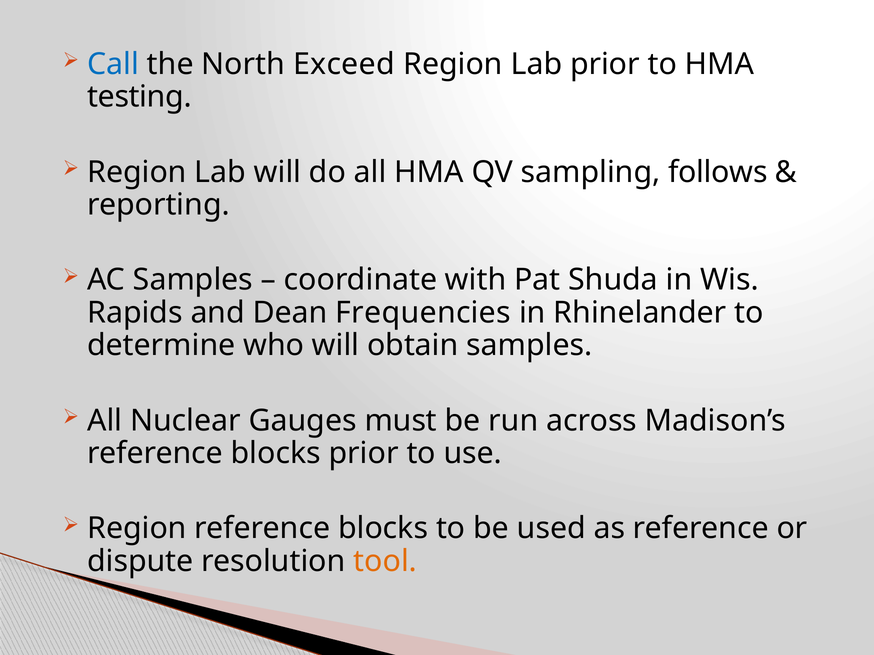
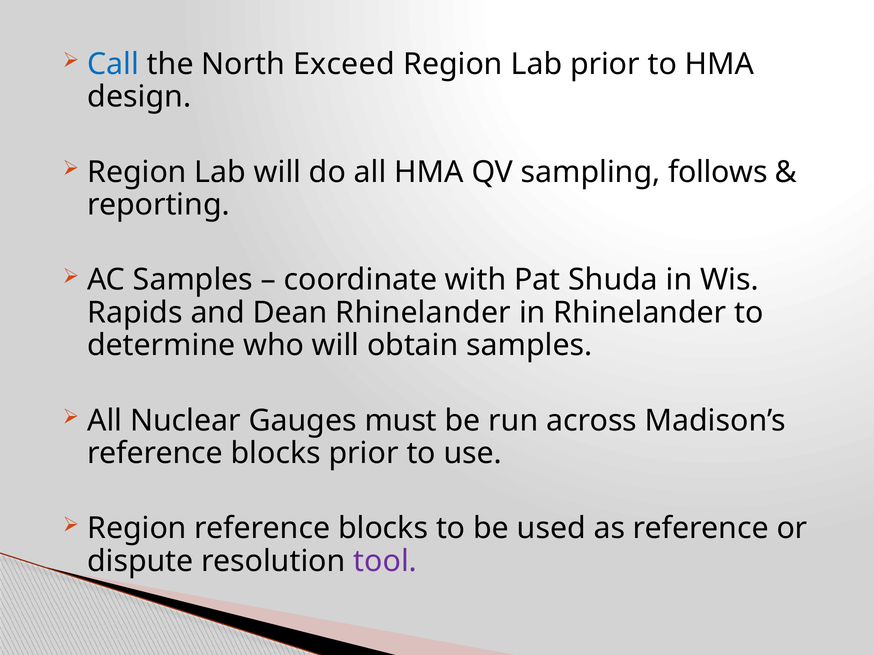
testing: testing -> design (139, 97)
Dean Frequencies: Frequencies -> Rhinelander (423, 313)
tool colour: orange -> purple (385, 562)
